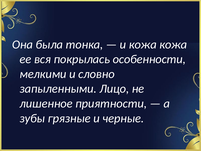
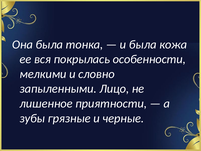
и кожа: кожа -> была (143, 44)
